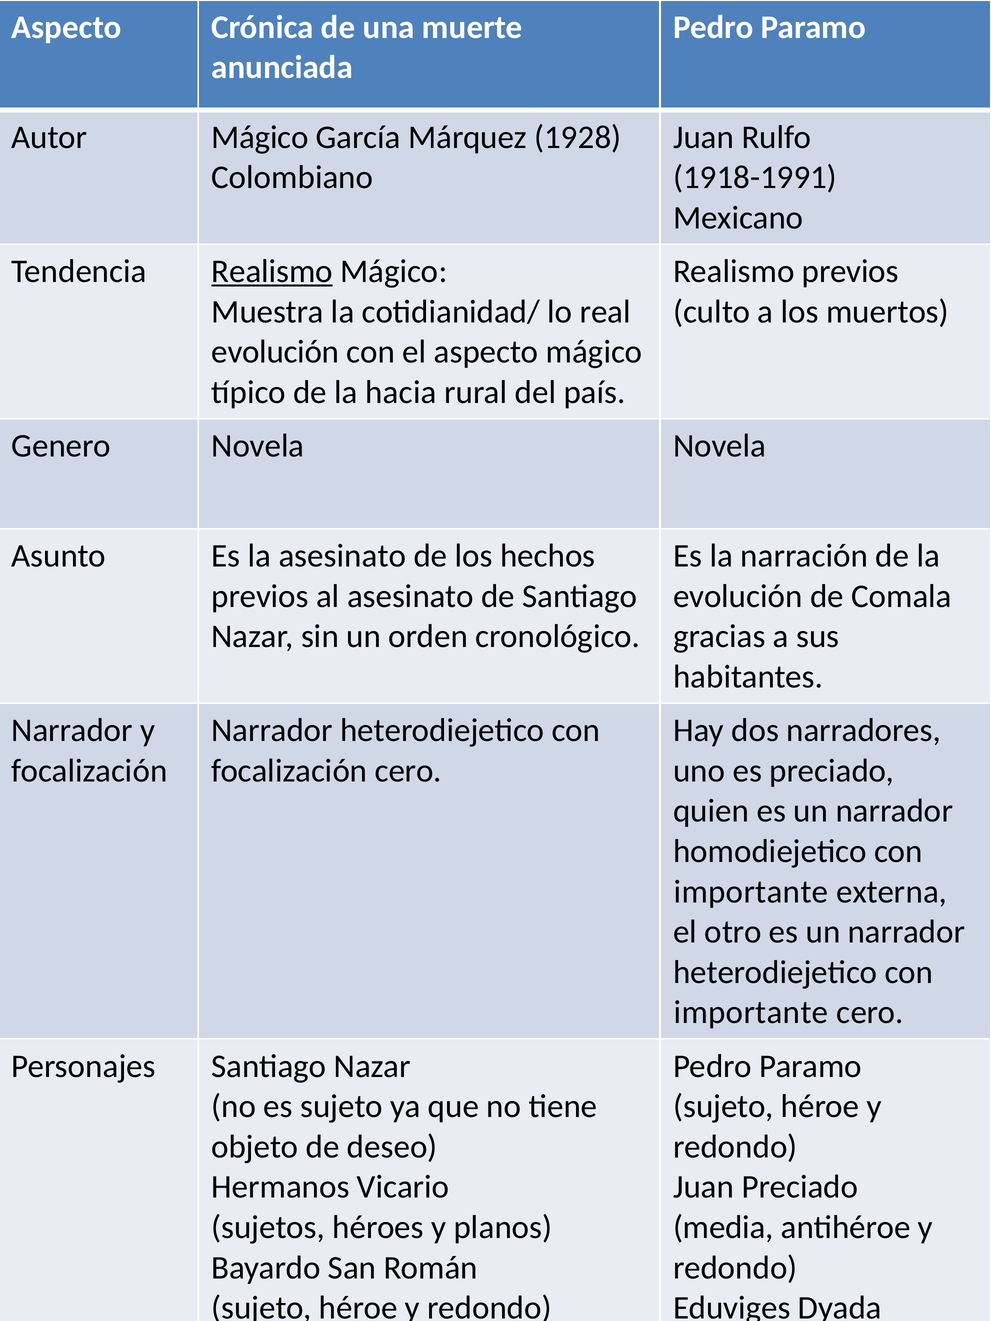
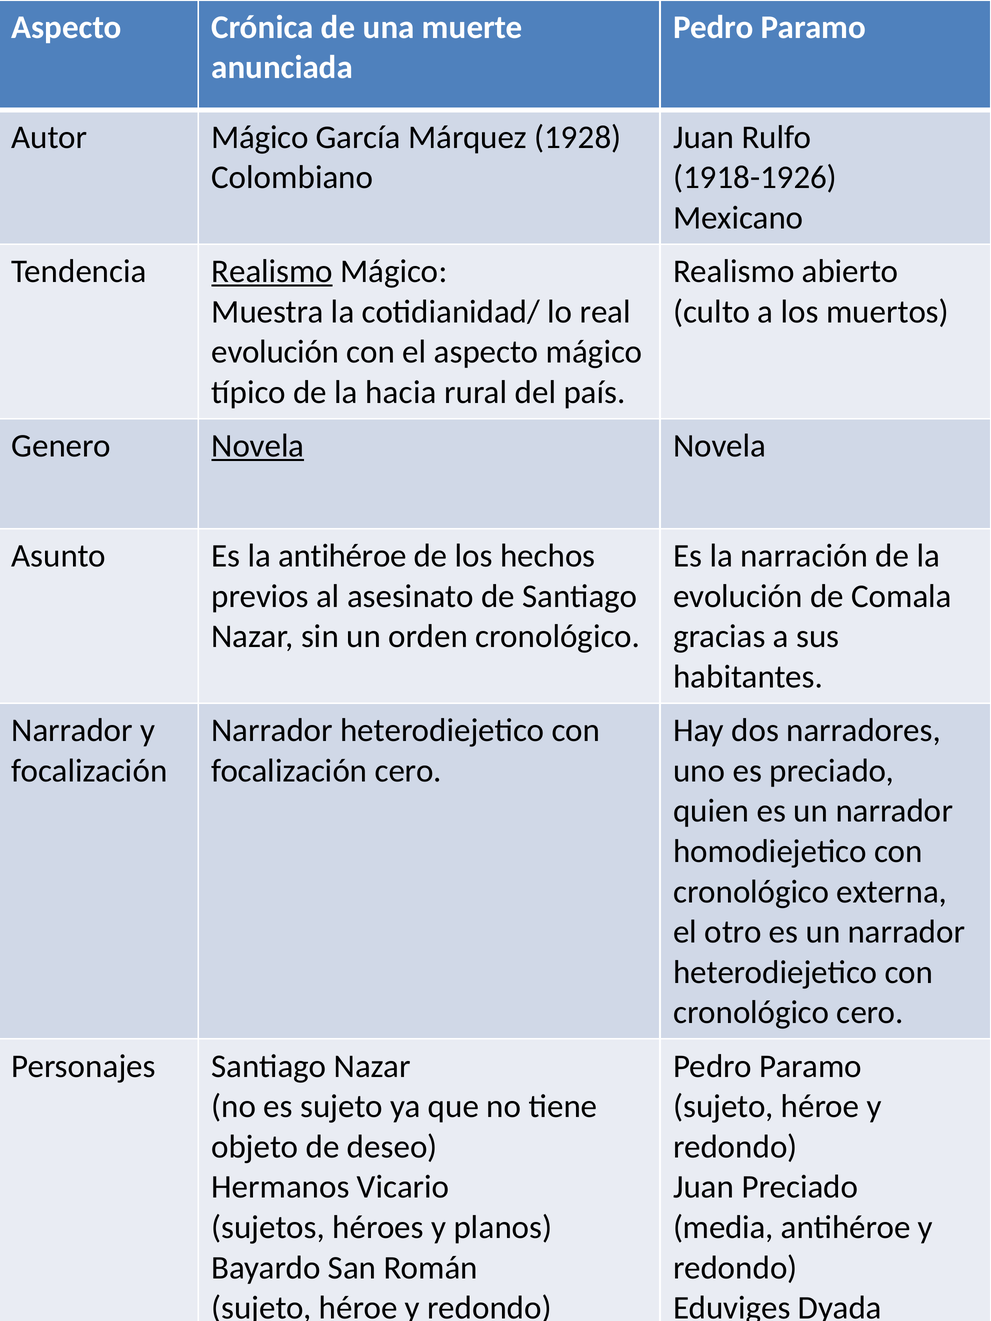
1918-1991: 1918-1991 -> 1918-1926 (755, 178)
Realismo previos: previos -> abierto (850, 271)
Novela underline: none -> present (258, 446)
la asesinato: asesinato -> antihéroe (343, 556)
importante: importante -> cronológico (751, 892)
importante: importante -> cronológico (751, 1013)
